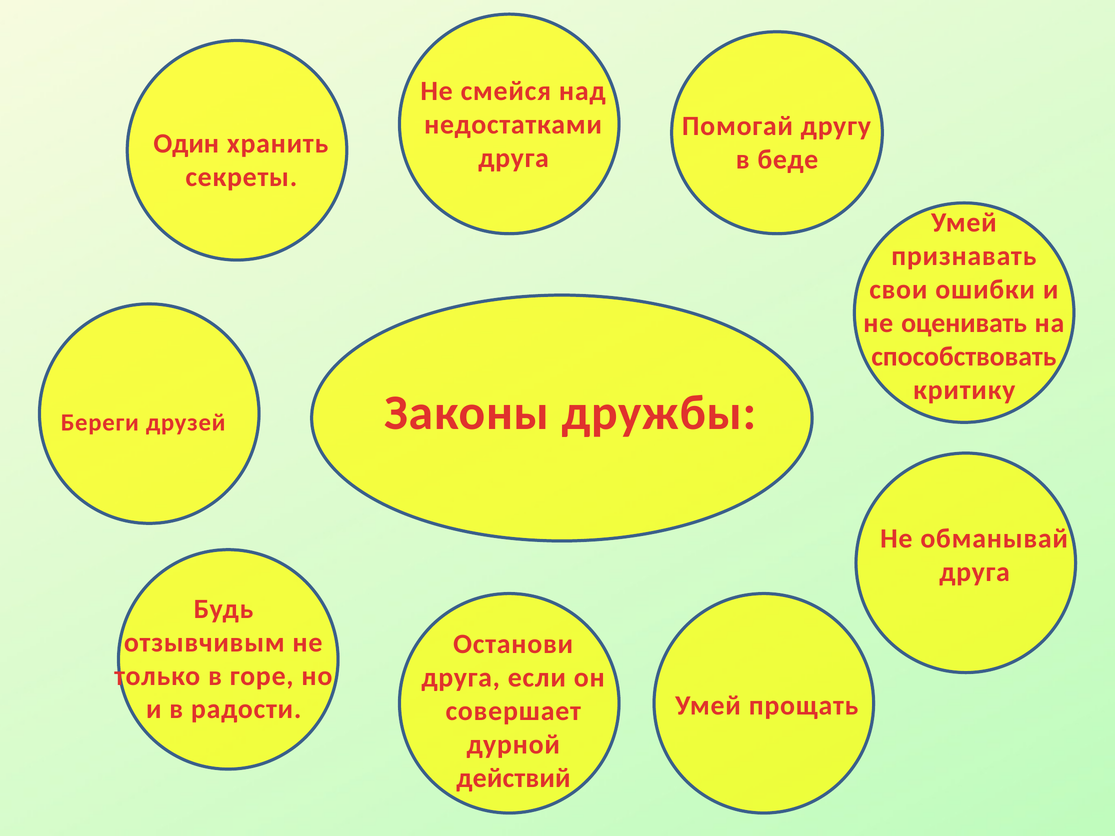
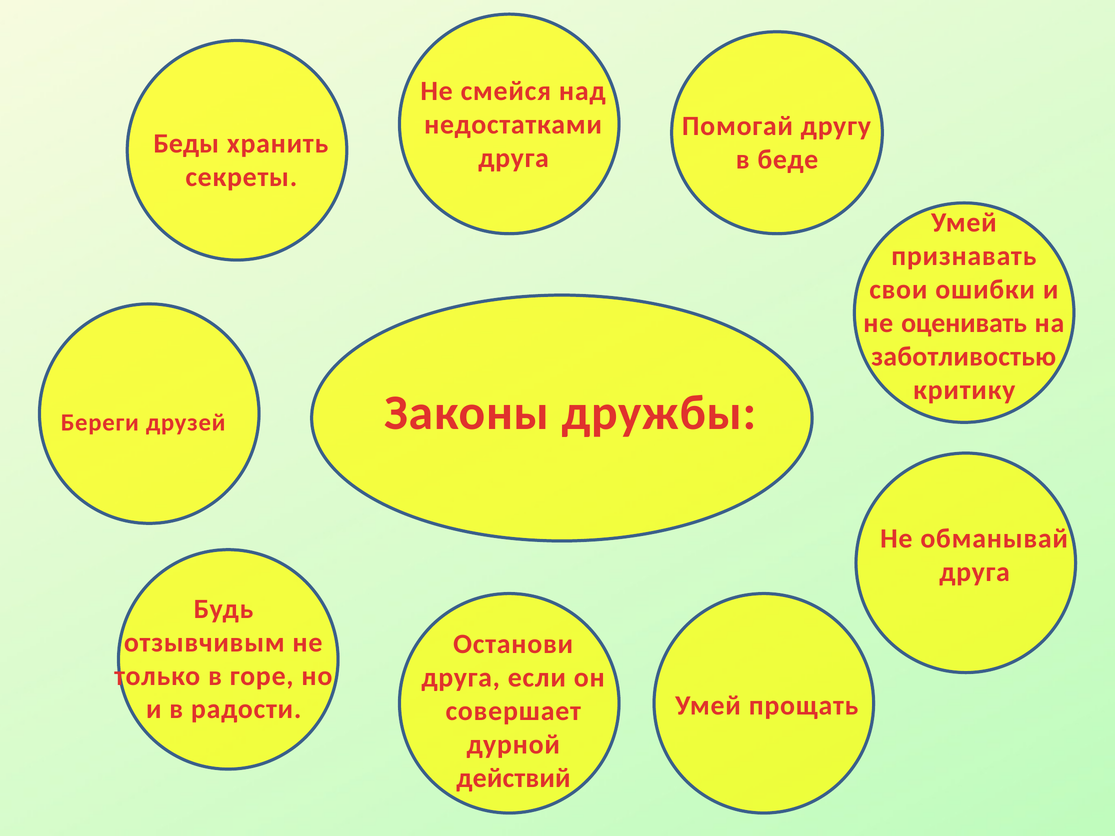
Один: Один -> Беды (186, 144)
способствовать: способствовать -> заботливостью (964, 357)
